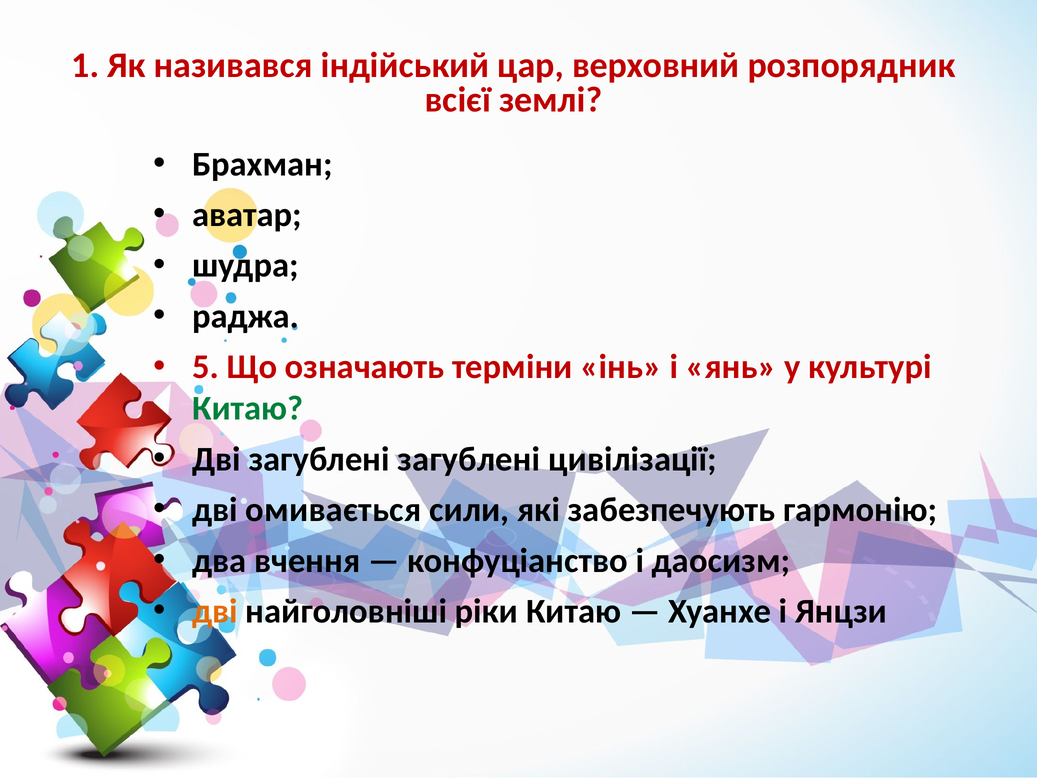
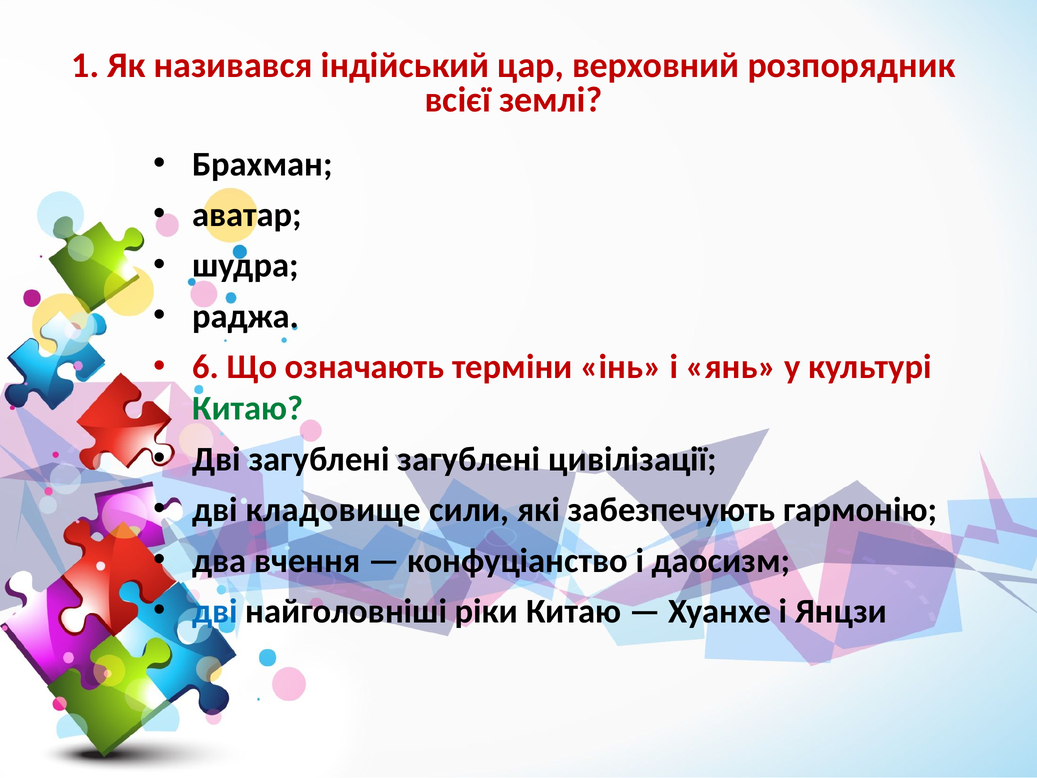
5: 5 -> 6 (205, 367)
омивається: омивається -> кладовище (333, 510)
дві colour: orange -> blue (215, 611)
